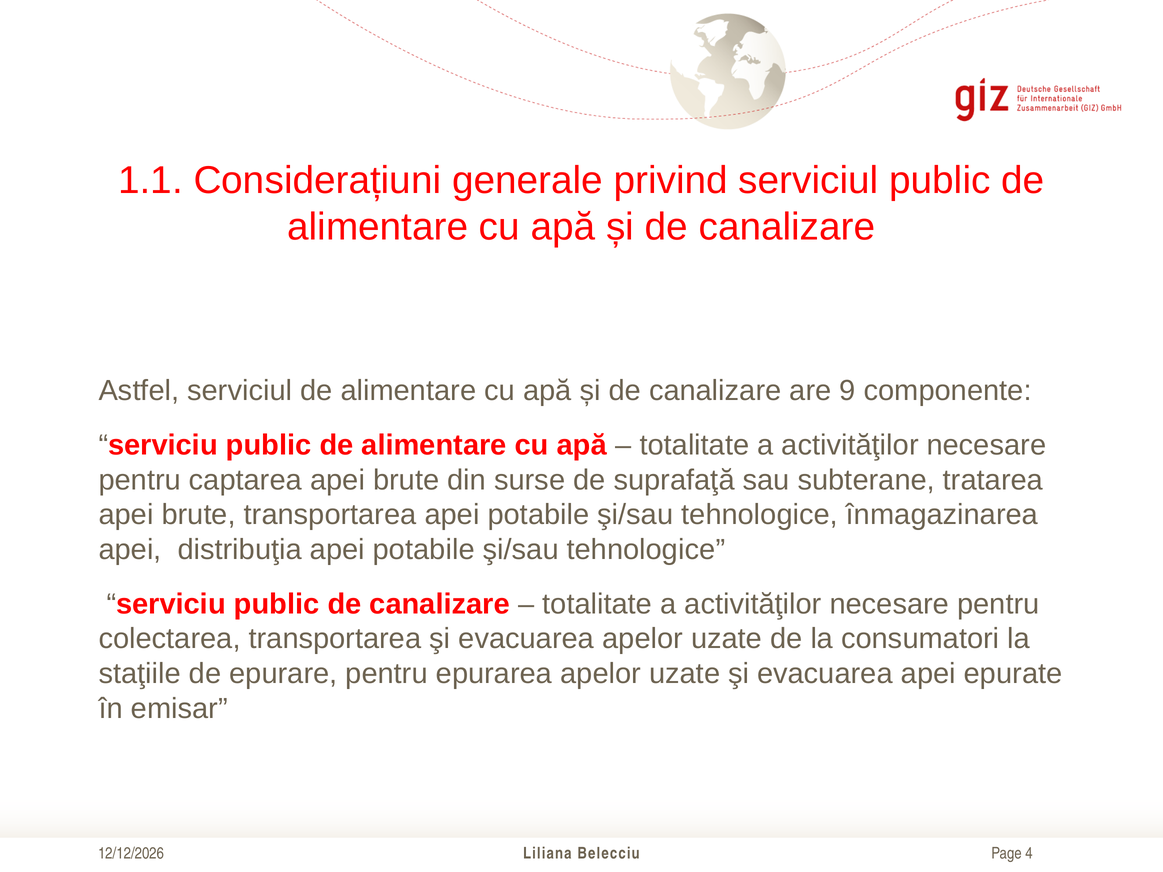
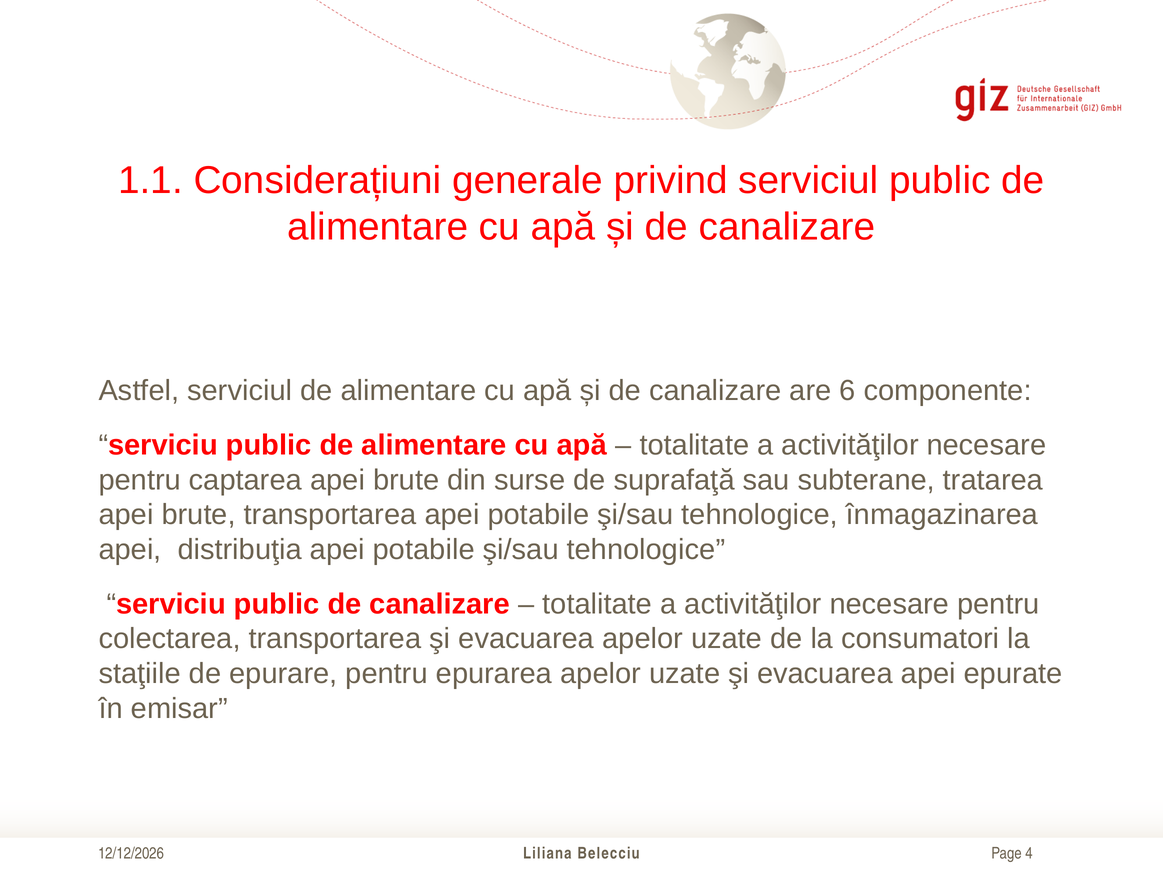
9: 9 -> 6 (847, 391)
